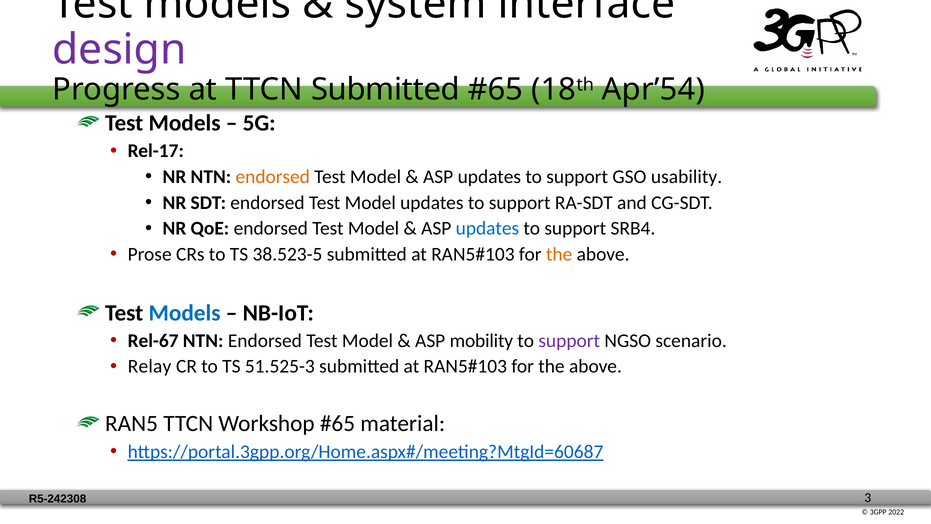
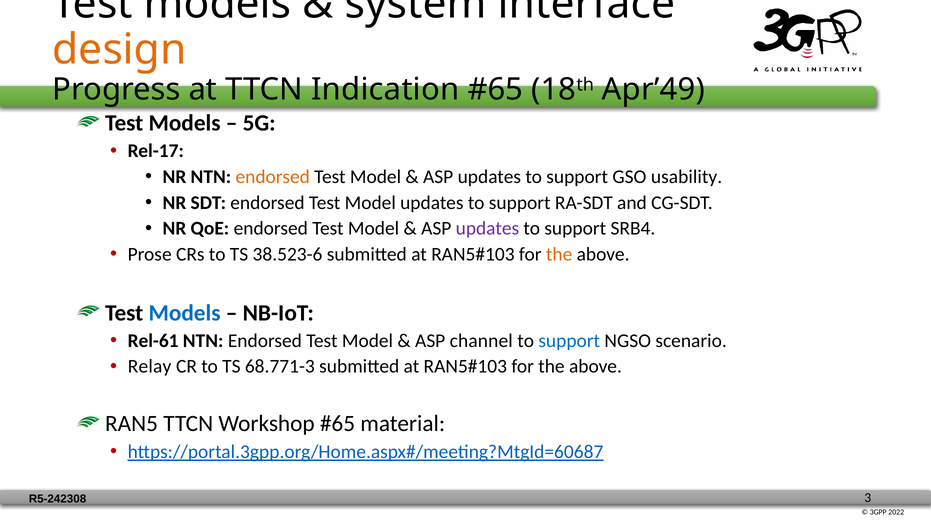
design colour: purple -> orange (119, 50)
TTCN Submitted: Submitted -> Indication (385, 90)
Apr’54: Apr’54 -> Apr’49 (653, 90)
updates colour: blue -> purple (487, 228)
38.523-5: 38.523-5 -> 38.523-6 (288, 254)
Rel-67: Rel-67 -> Rel-61 (153, 341)
mobility: mobility -> channel (481, 341)
support colour: purple -> blue (569, 341)
51.525-3: 51.525-3 -> 68.771-3 (280, 366)
